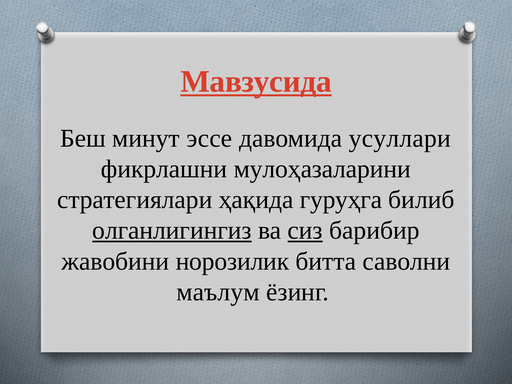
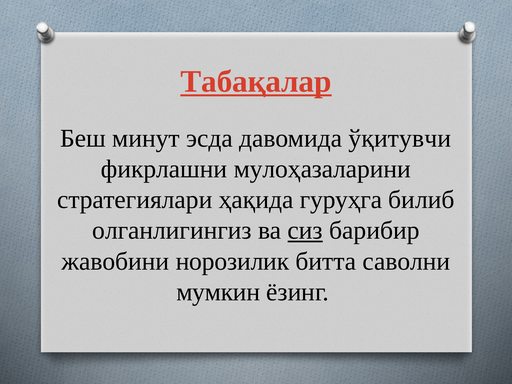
Мавзусида: Мавзусида -> Табақалар (256, 82)
эссе: эссе -> эсда (210, 138)
усуллари: усуллари -> ўқитувчи (400, 138)
олганлигингиз underline: present -> none (172, 231)
маълум: маълум -> мумкин (218, 292)
